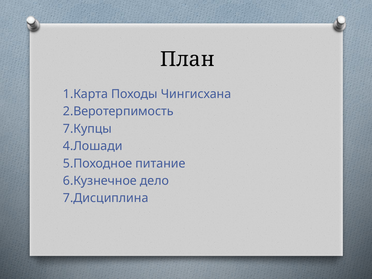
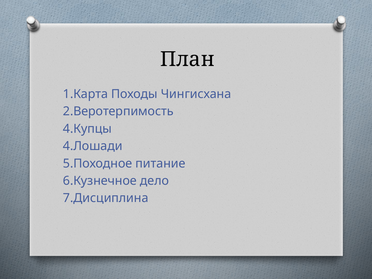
7.Купцы: 7.Купцы -> 4.Купцы (87, 129)
